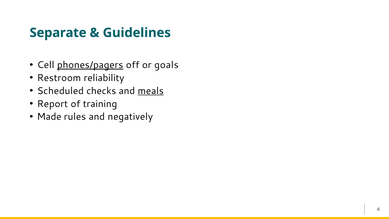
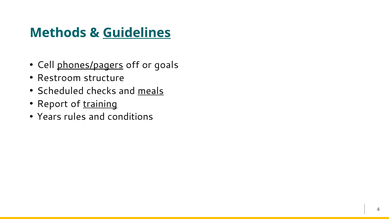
Separate: Separate -> Methods (58, 33)
Guidelines underline: none -> present (137, 33)
reliability: reliability -> structure (104, 78)
training underline: none -> present (100, 104)
Made: Made -> Years (49, 117)
negatively: negatively -> conditions (130, 117)
